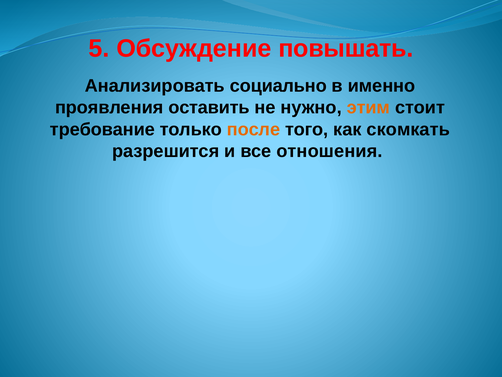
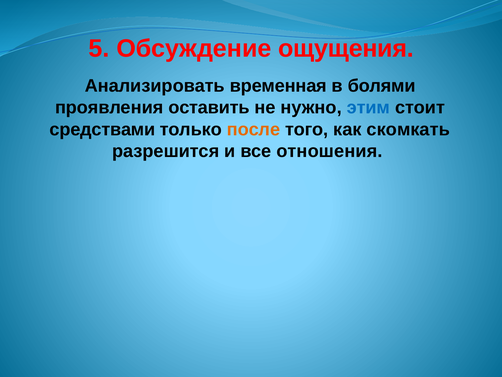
повышать: повышать -> ощущения (346, 48)
социально: социально -> временная (278, 86)
именно: именно -> болями (382, 86)
этим colour: orange -> blue (368, 107)
требование: требование -> средствами (102, 129)
